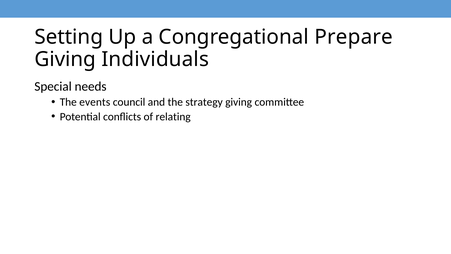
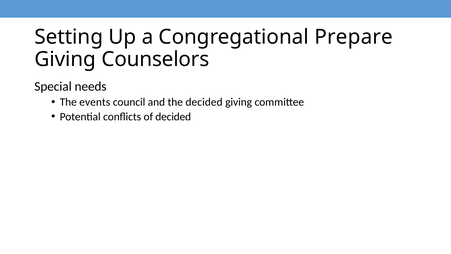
Individuals: Individuals -> Counselors (155, 59)
the strategy: strategy -> decided (204, 102)
of relating: relating -> decided (173, 117)
